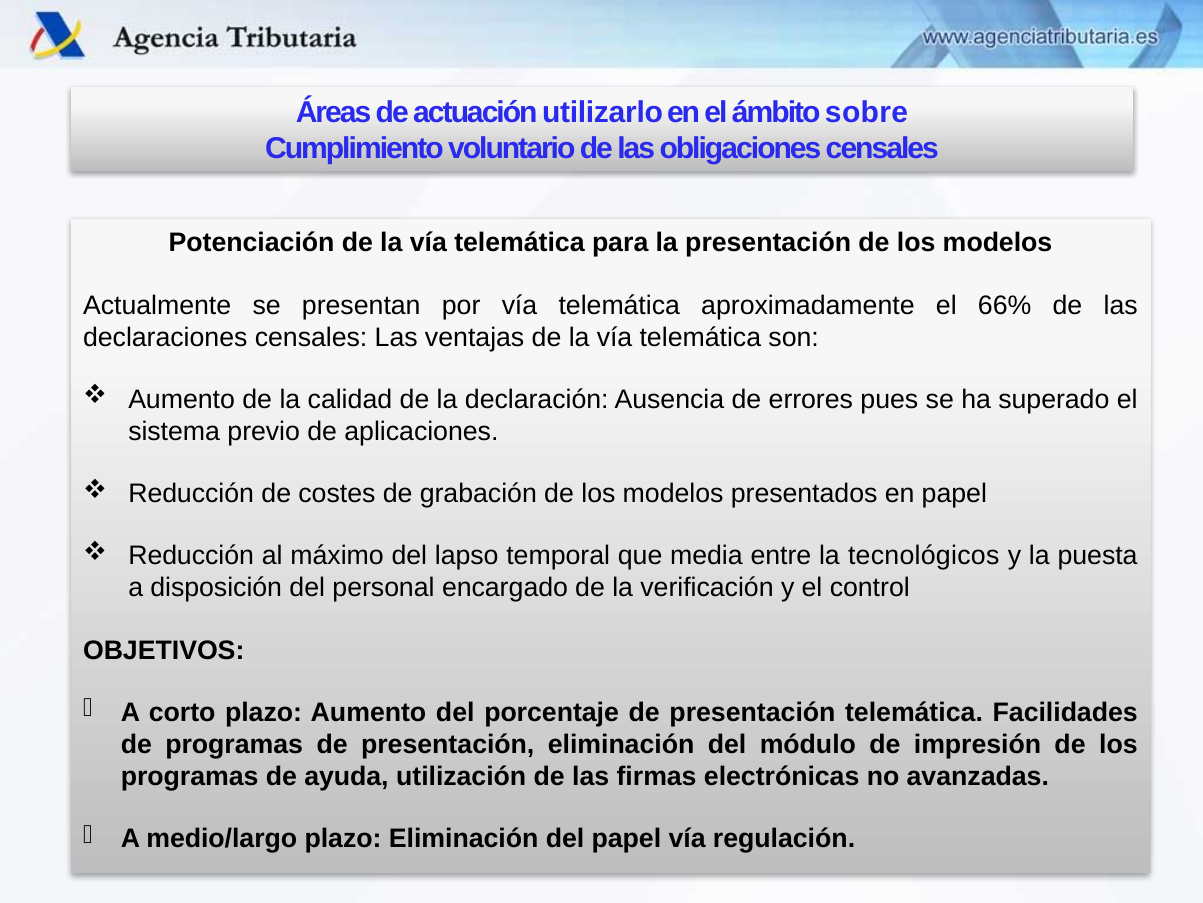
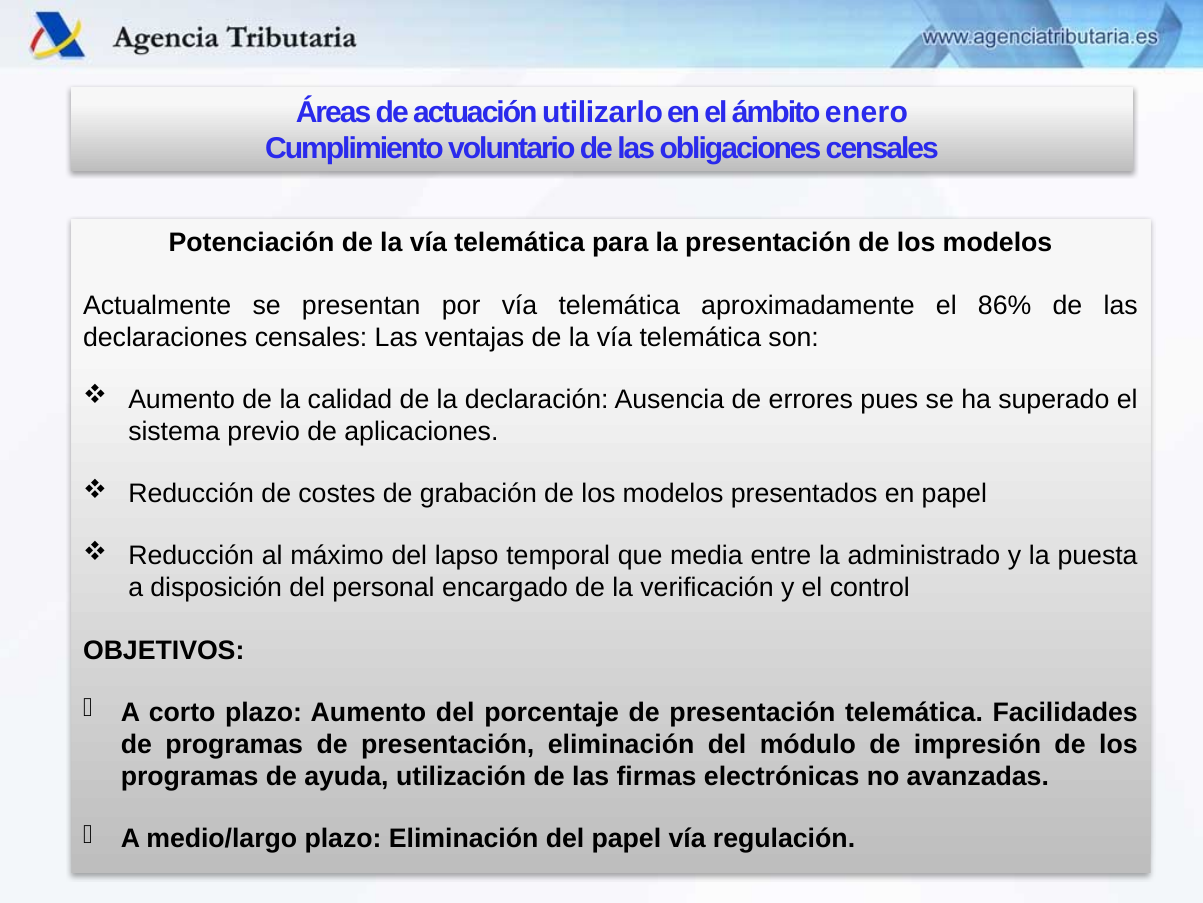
sobre: sobre -> enero (867, 113)
66%: 66% -> 86% (1005, 305)
tecnológicos: tecnológicos -> administrado (924, 556)
